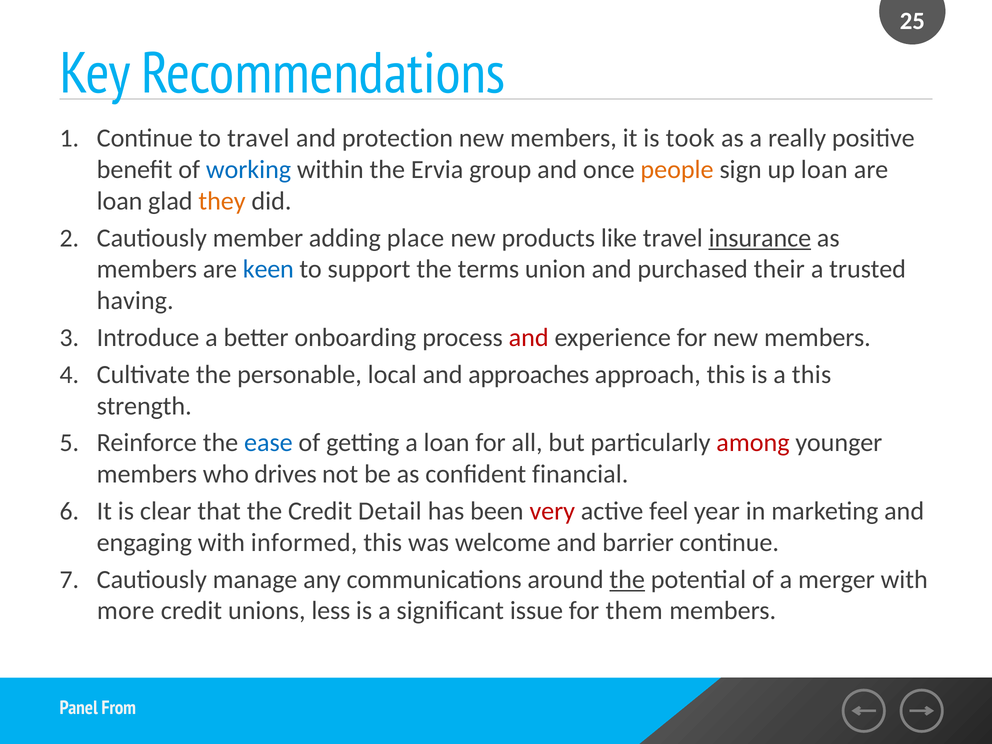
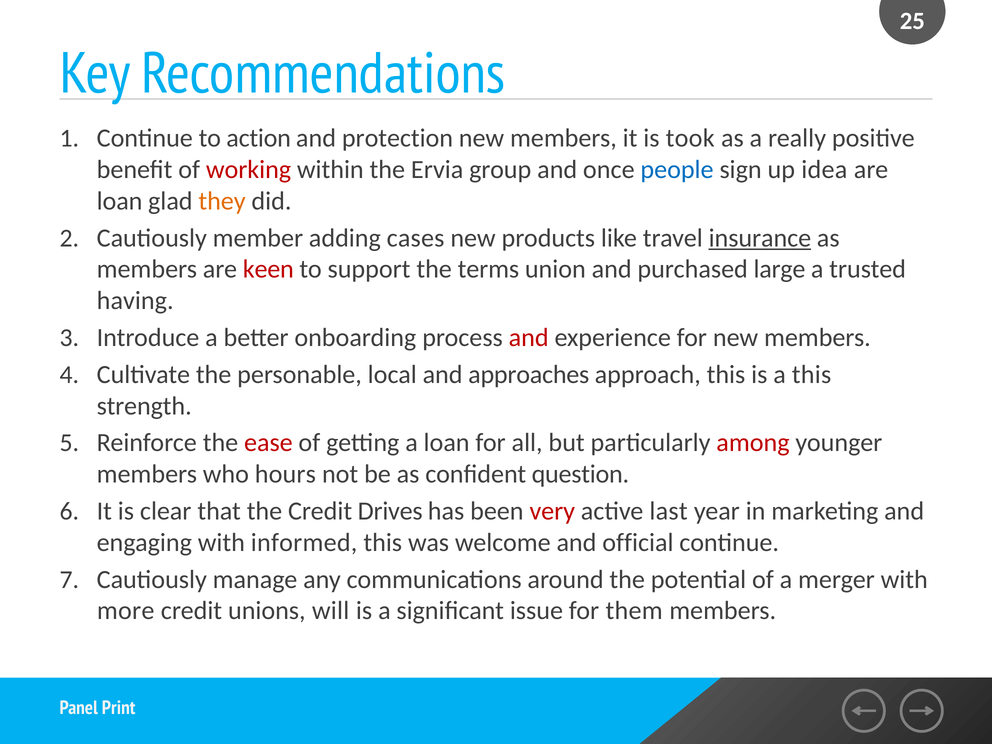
to travel: travel -> action (259, 138)
working colour: blue -> red (249, 170)
people colour: orange -> blue (677, 170)
up loan: loan -> idea (824, 170)
place: place -> cases (416, 238)
keen colour: blue -> red (268, 269)
their: their -> large (779, 269)
ease colour: blue -> red (268, 443)
drives: drives -> hours (285, 474)
financial: financial -> question (580, 474)
Detail: Detail -> Drives (390, 511)
feel: feel -> last (669, 511)
barrier: barrier -> official (638, 543)
the underline: present -> none (627, 579)
less: less -> will (331, 611)
From: From -> Print (119, 708)
